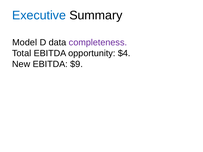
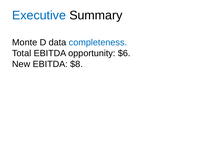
Model: Model -> Monte (25, 43)
completeness colour: purple -> blue (98, 43)
$4: $4 -> $6 (124, 53)
$9: $9 -> $8 (77, 64)
